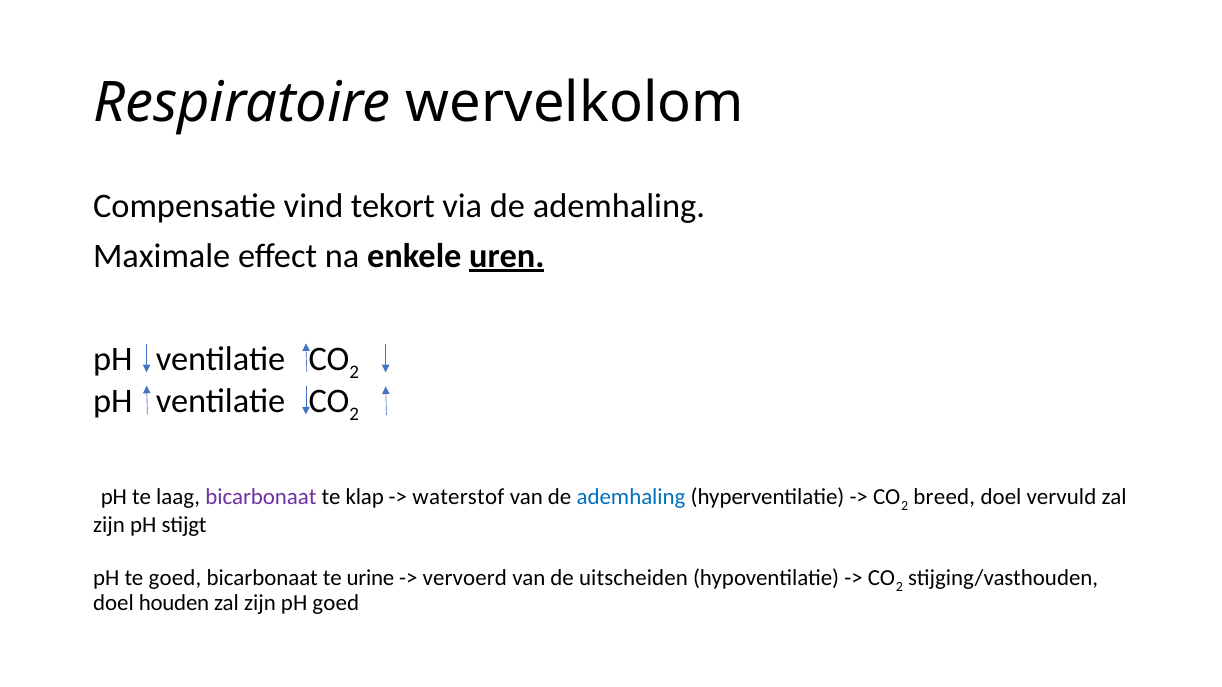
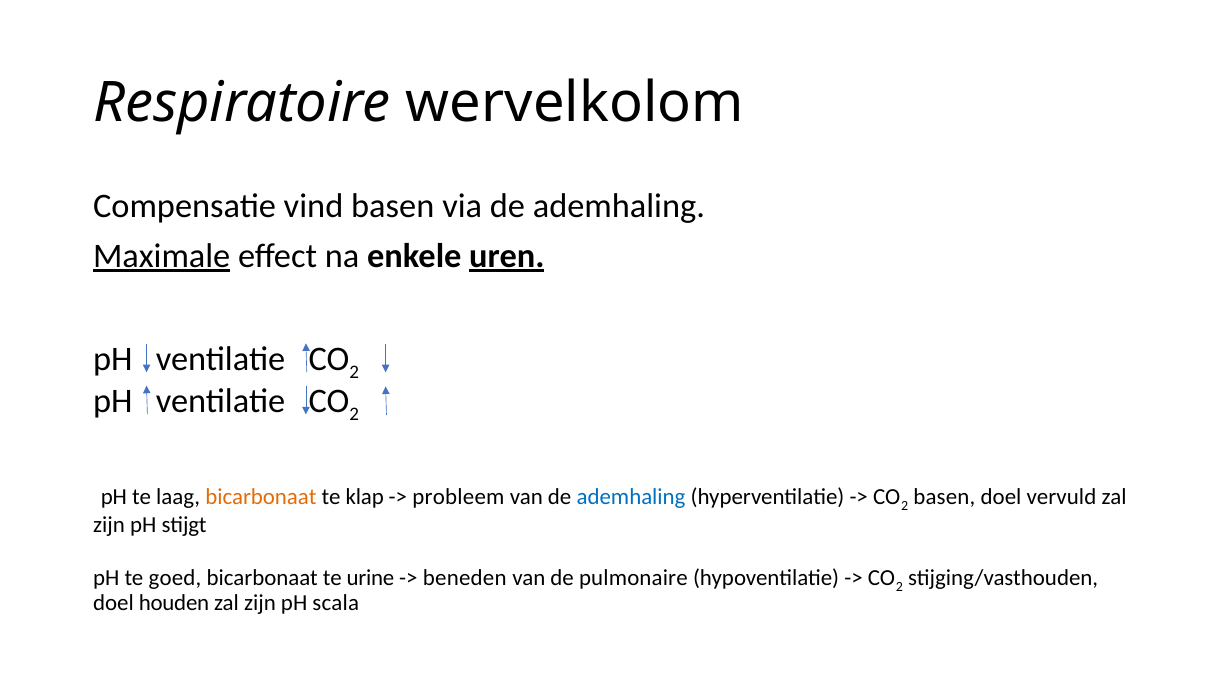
vind tekort: tekort -> basen (393, 206)
Maximale underline: none -> present (162, 256)
bicarbonaat colour: purple -> orange (261, 498)
waterstof: waterstof -> probleem (458, 498)
breed: breed -> basen (944, 498)
vervoerd: vervoerd -> beneden (465, 578)
uitscheiden: uitscheiden -> pulmonaire (633, 578)
pH goed: goed -> scala (336, 603)
